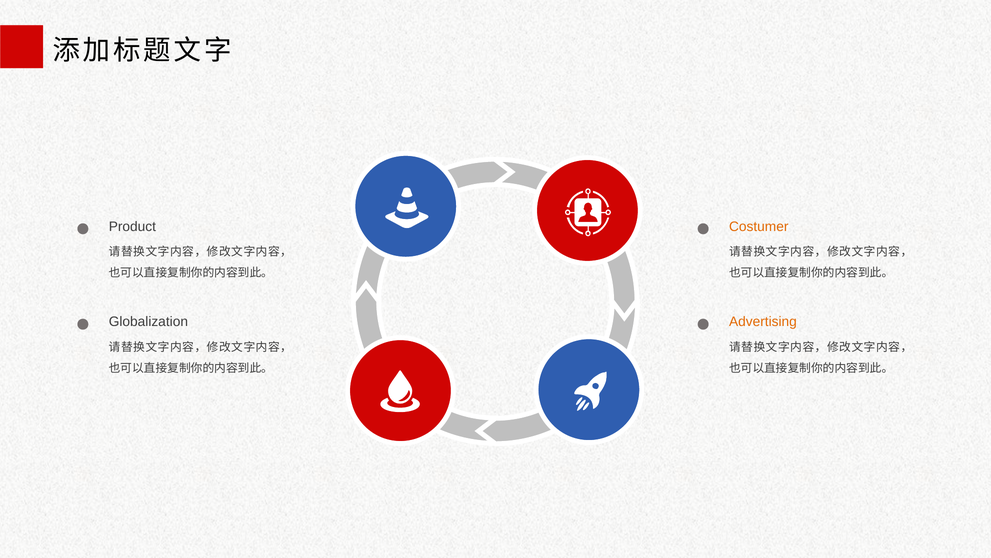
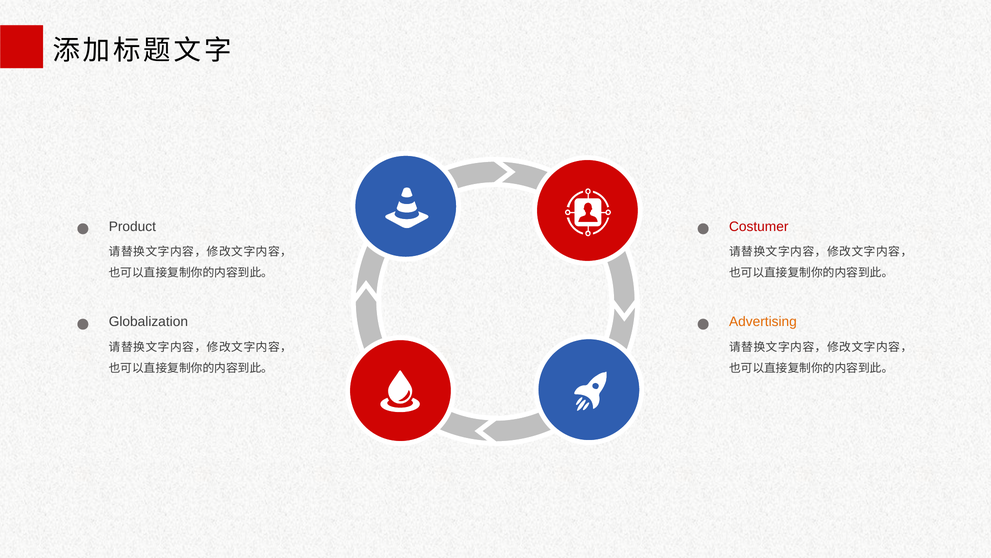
Costumer colour: orange -> red (759, 226)
